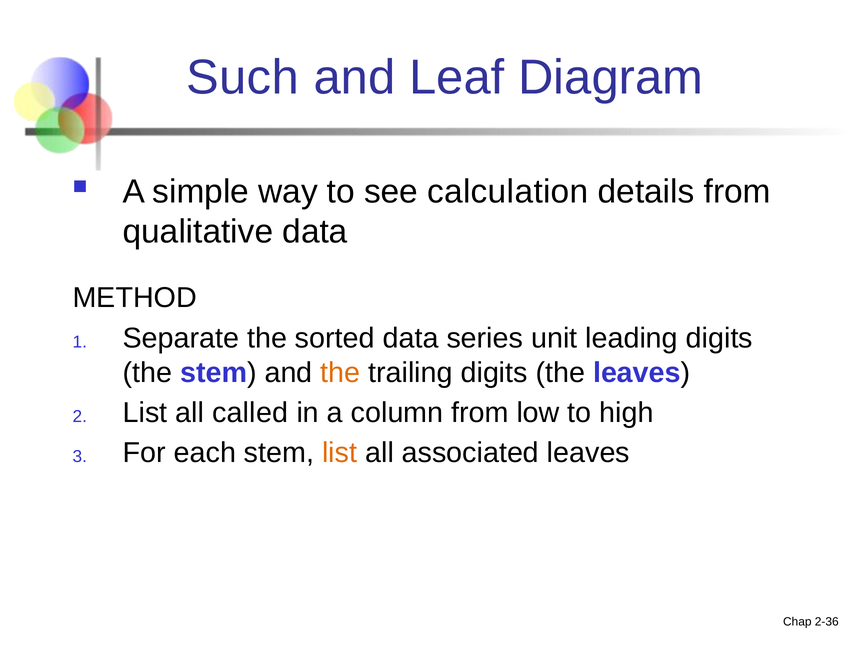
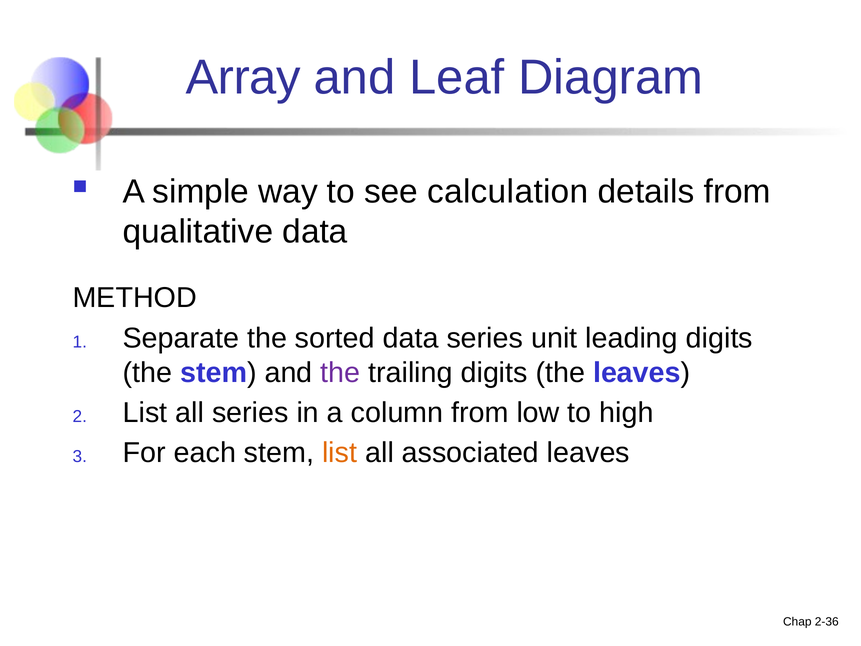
Such: Such -> Array (243, 78)
the colour: orange -> purple (340, 372)
all called: called -> series (250, 413)
